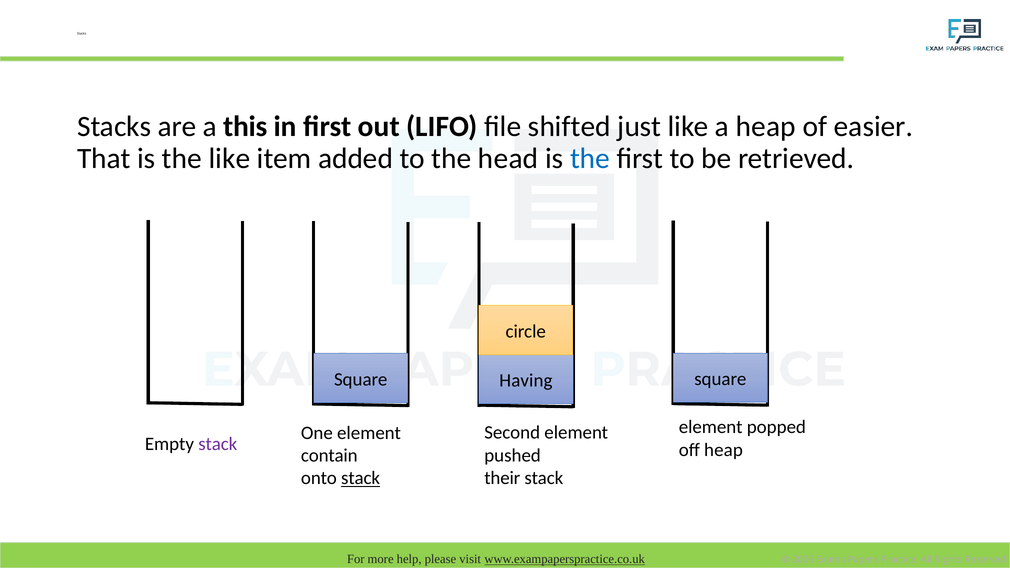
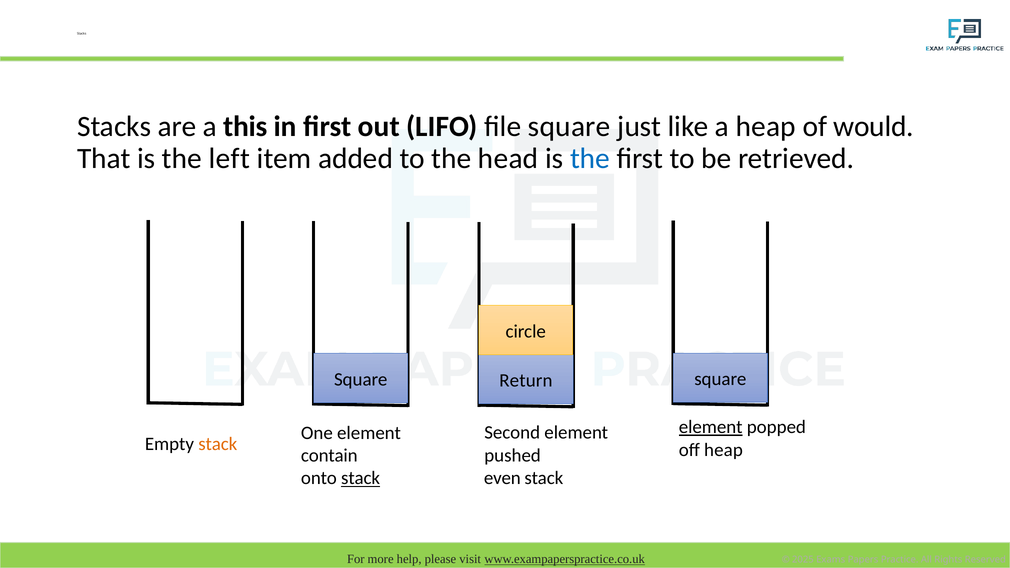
file shifted: shifted -> square (569, 127)
easier: easier -> would (874, 127)
the like: like -> left (229, 158)
Having: Having -> Return (526, 381)
element underline: none -> present (711, 427)
stack colour: purple -> orange (218, 444)
their: their -> even (502, 478)
